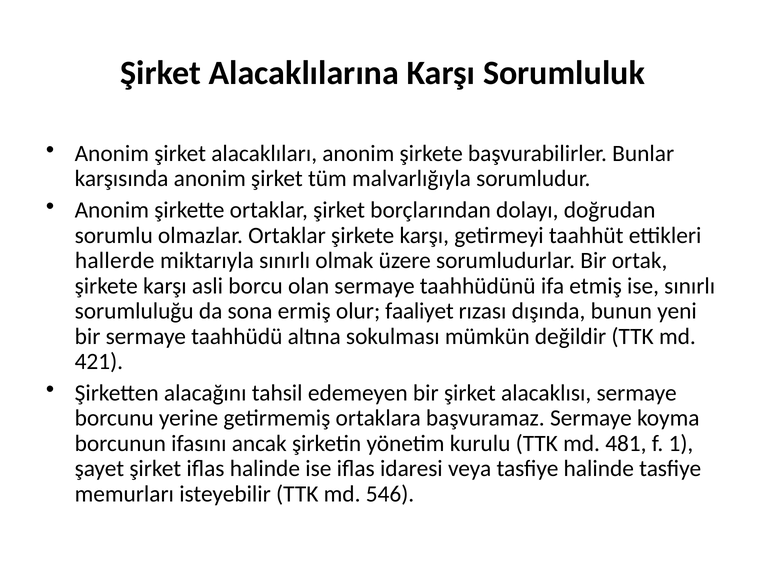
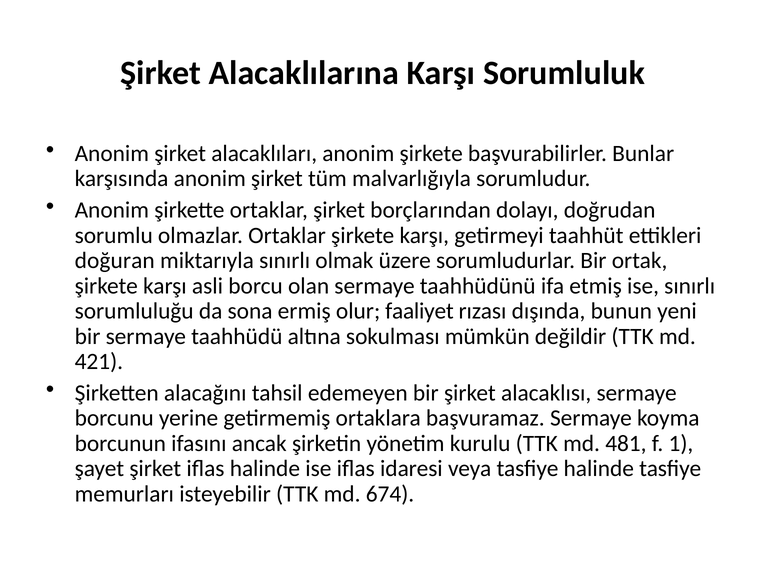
hallerde: hallerde -> doğuran (115, 261)
546: 546 -> 674 (390, 494)
